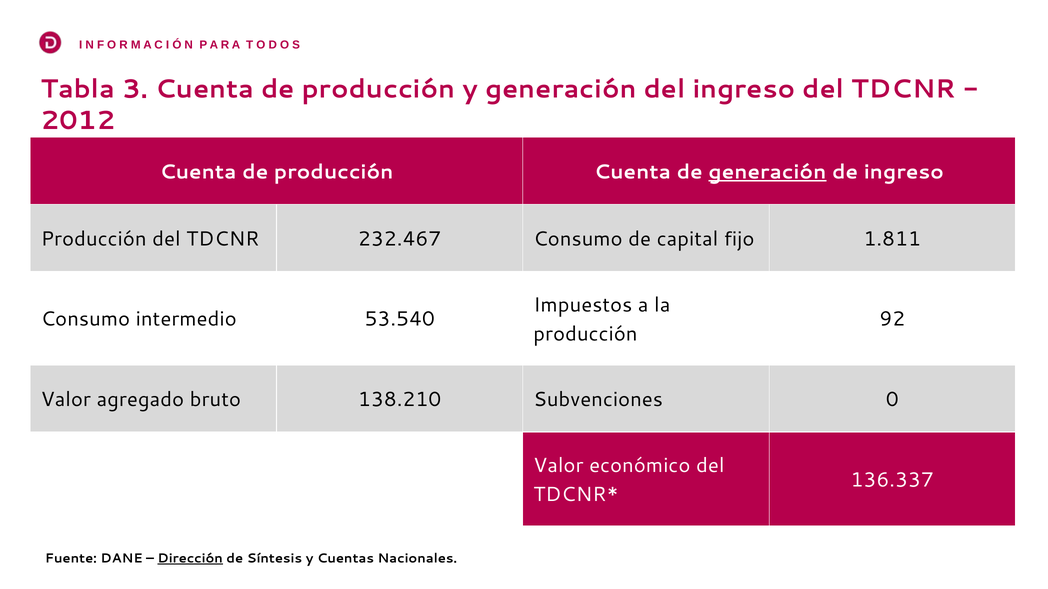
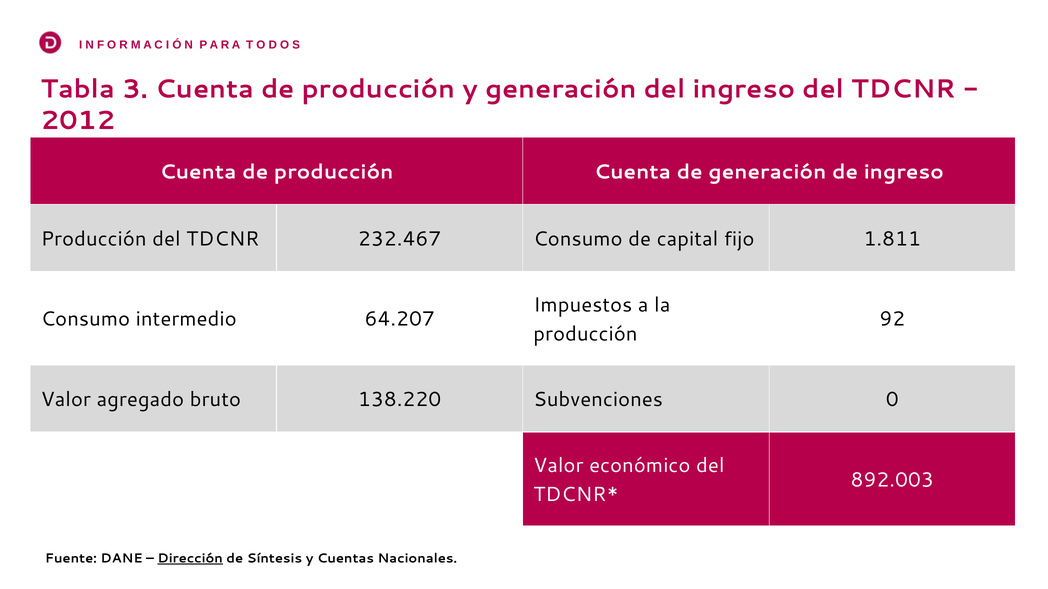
generación underline: present -> none (767, 172)
53.540: 53.540 -> 64.207 (400, 320)
138.210: 138.210 -> 138.220 (400, 400)
136.337: 136.337 -> 892.003 (892, 480)
